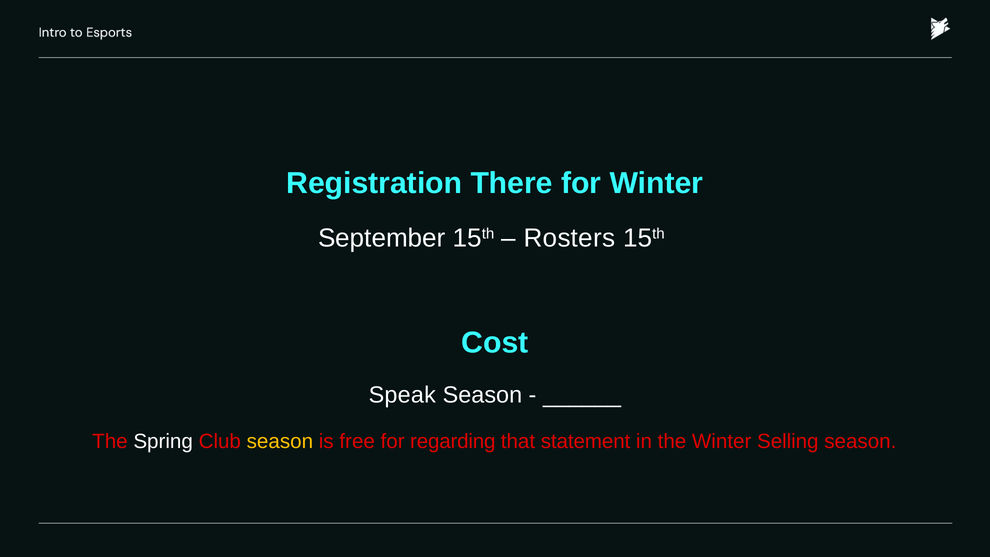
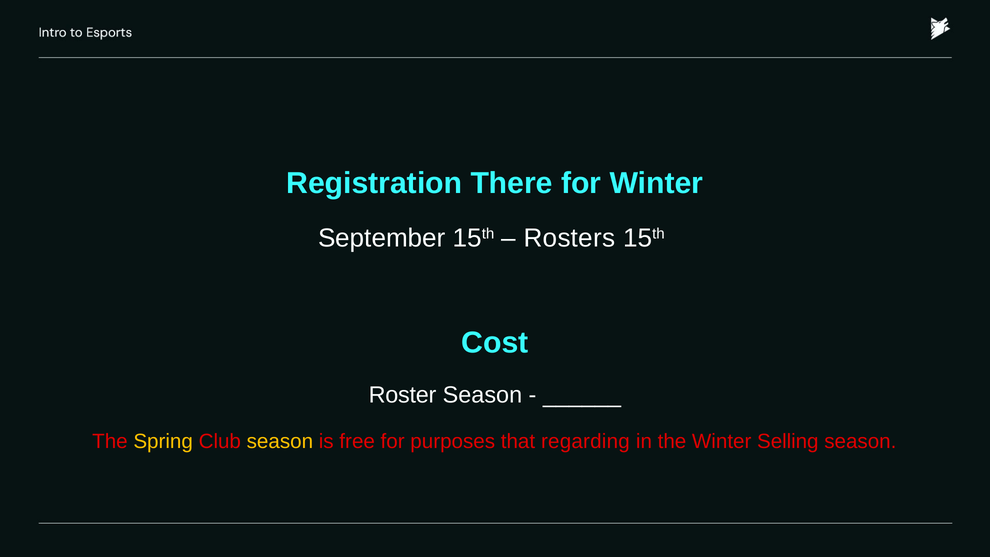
Speak: Speak -> Roster (403, 395)
Spring colour: white -> yellow (163, 441)
regarding: regarding -> purposes (453, 441)
statement: statement -> regarding (585, 441)
